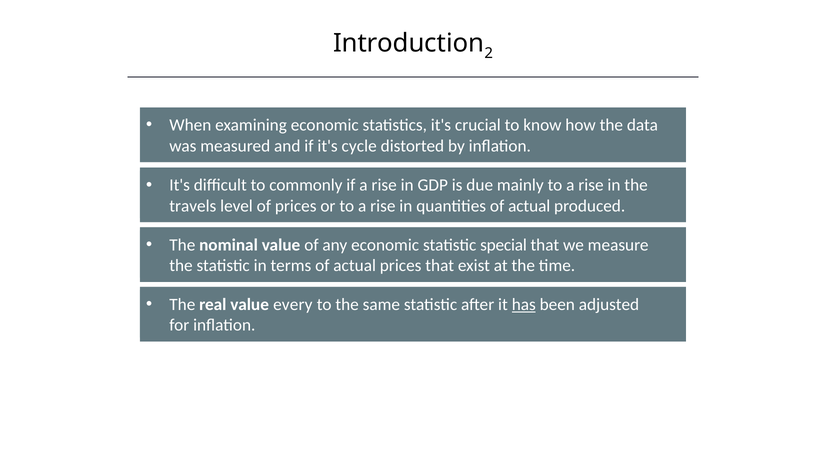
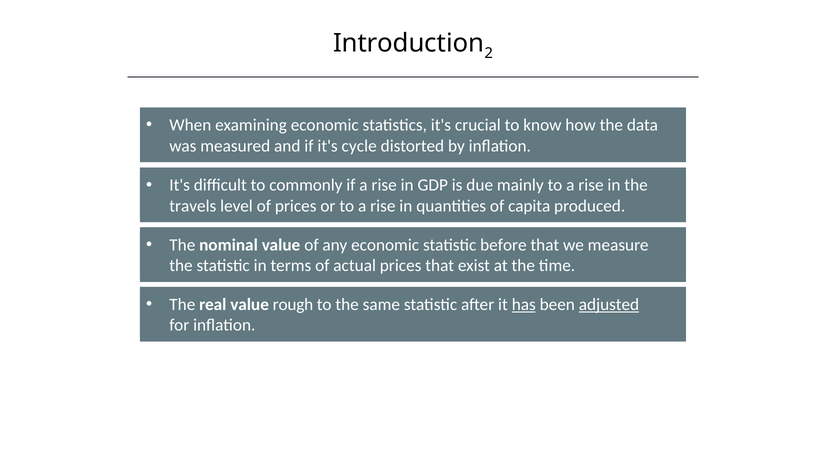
quantities of actual: actual -> capita (529, 206)
special: special -> before (503, 245)
every: every -> rough (293, 304)
adjusted underline: none -> present (609, 304)
